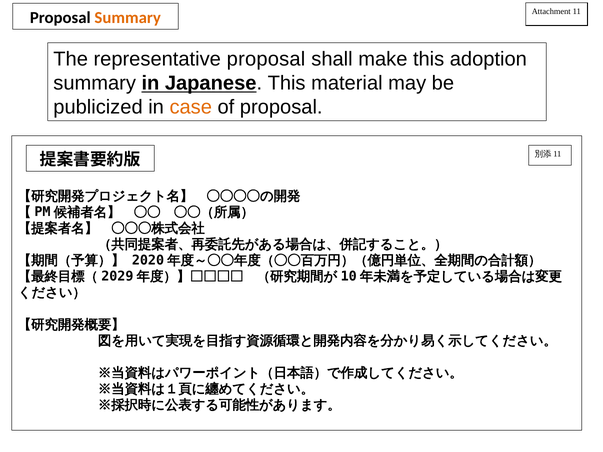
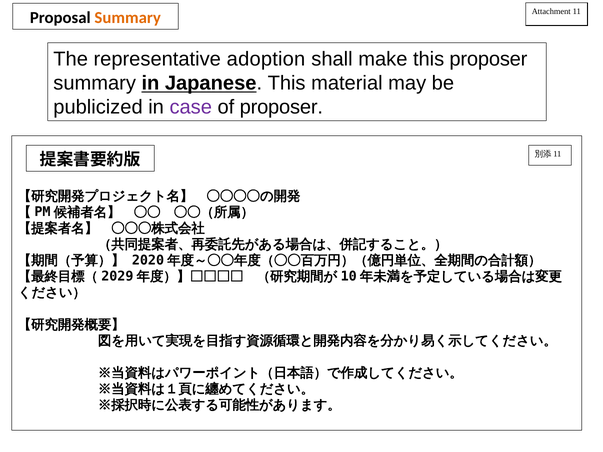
representative proposal: proposal -> adoption (266, 59)
this adoption: adoption -> proposer (488, 59)
case colour: orange -> purple (191, 107)
of proposal: proposal -> proposer (281, 107)
